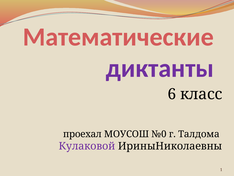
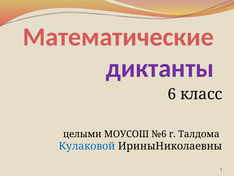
проехал: проехал -> целыми (82, 134)
№0: №0 -> №6 (159, 134)
Кулаковой colour: purple -> blue (87, 146)
